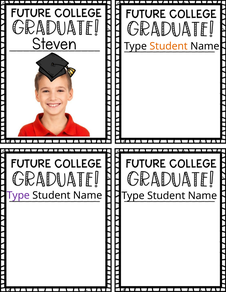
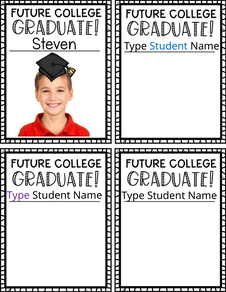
Student colour: orange -> blue (169, 46)
